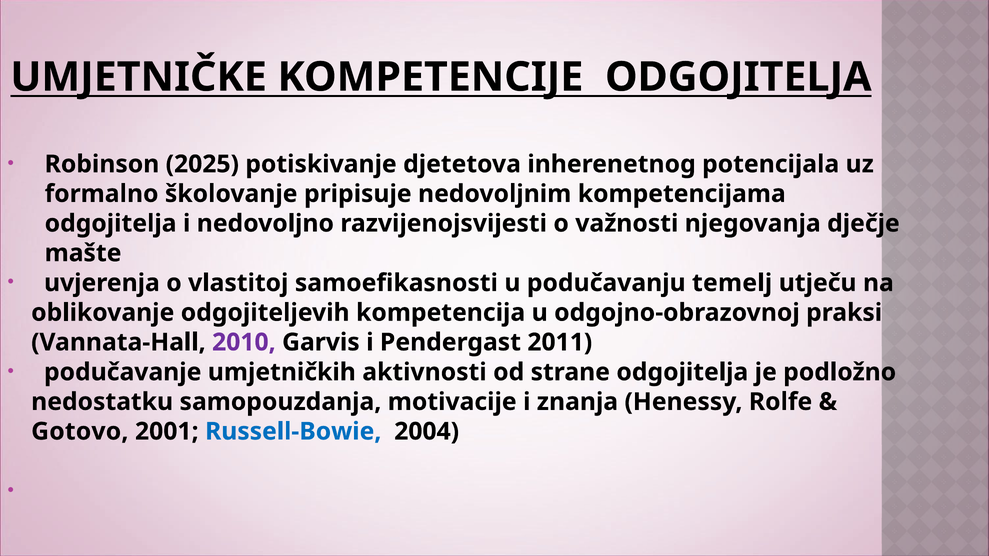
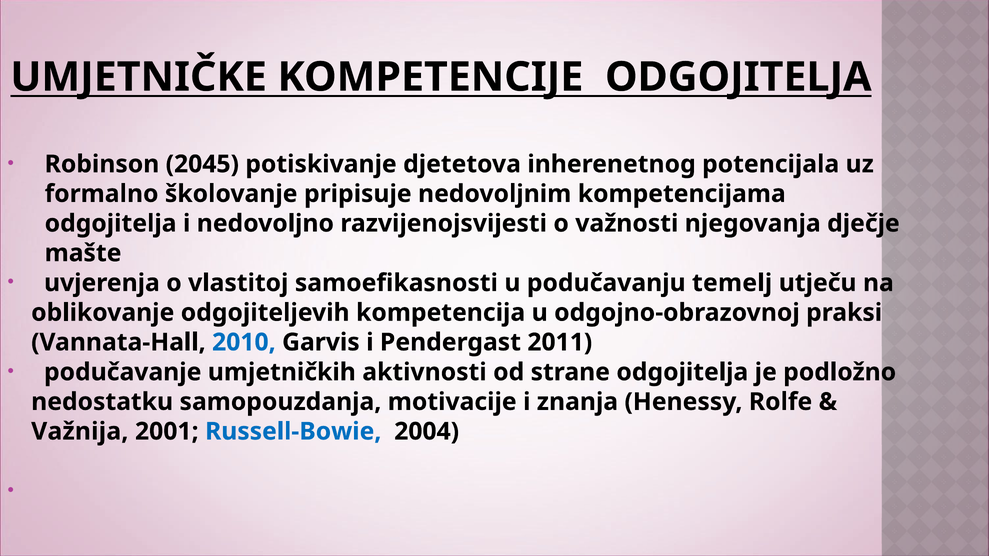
2025: 2025 -> 2045 (202, 164)
2010 colour: purple -> blue (244, 342)
Gotovo: Gotovo -> Važnija (80, 432)
